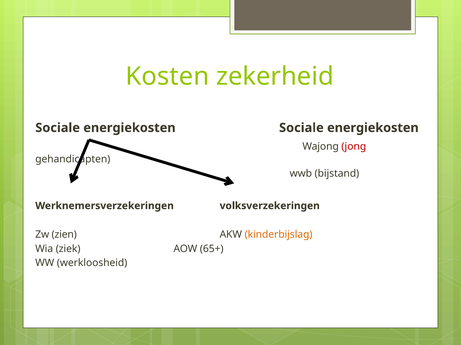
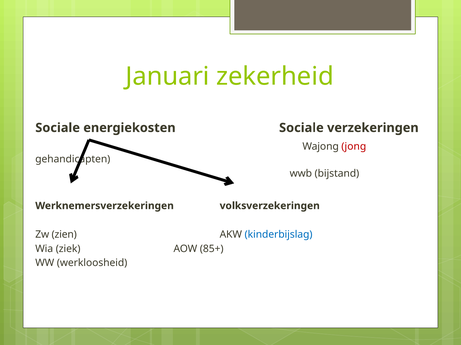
Kosten: Kosten -> Januari (168, 77)
energiekosten: energiekosten -> verzekeringen (373, 128)
kinderbijslag colour: orange -> blue (279, 235)
65+: 65+ -> 85+ (212, 249)
